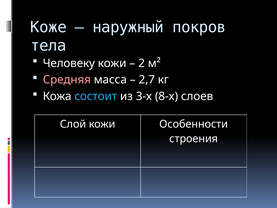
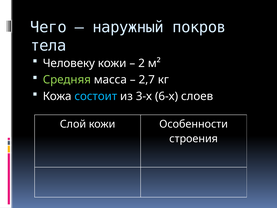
Коже: Коже -> Чего (48, 27)
Средняя colour: pink -> light green (67, 80)
8-х: 8-х -> 6-х (167, 96)
